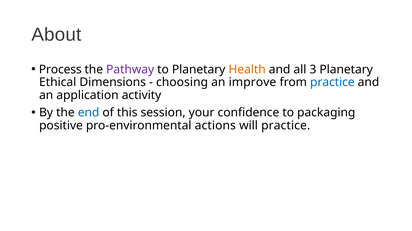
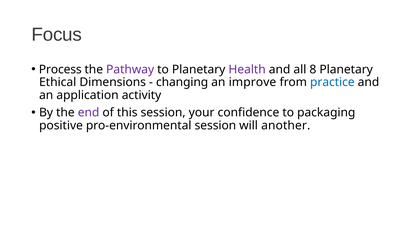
About: About -> Focus (57, 35)
Health colour: orange -> purple (247, 70)
3: 3 -> 8 (313, 70)
choosing: choosing -> changing (182, 83)
end colour: blue -> purple (89, 113)
pro-environmental actions: actions -> session (215, 126)
will practice: practice -> another (286, 126)
